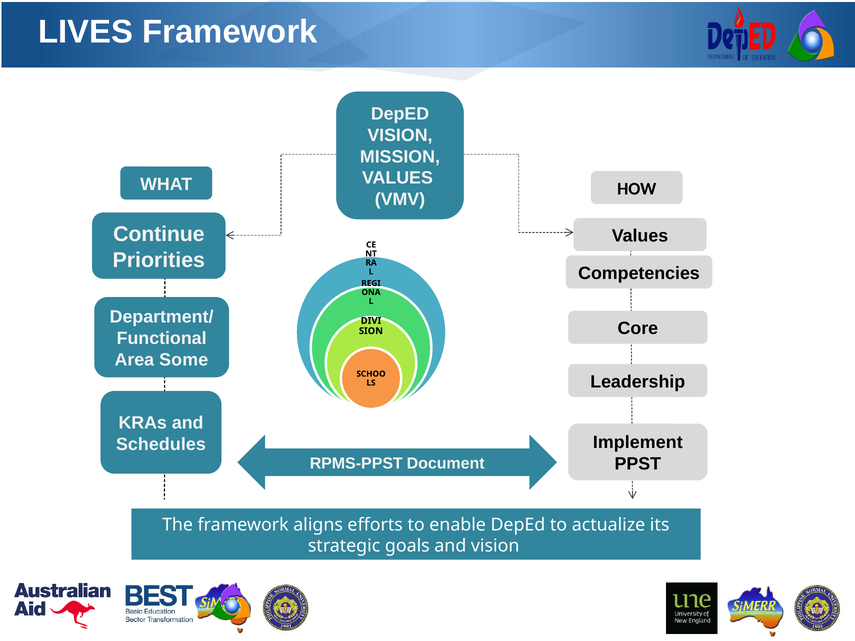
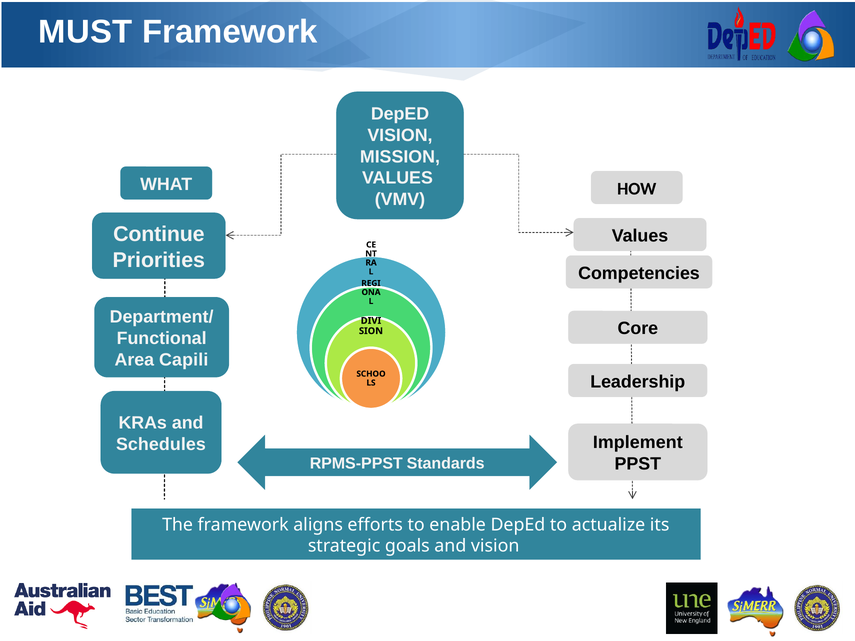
LIVES: LIVES -> MUST (85, 32)
Some: Some -> Capili (184, 360)
Document: Document -> Standards (446, 464)
